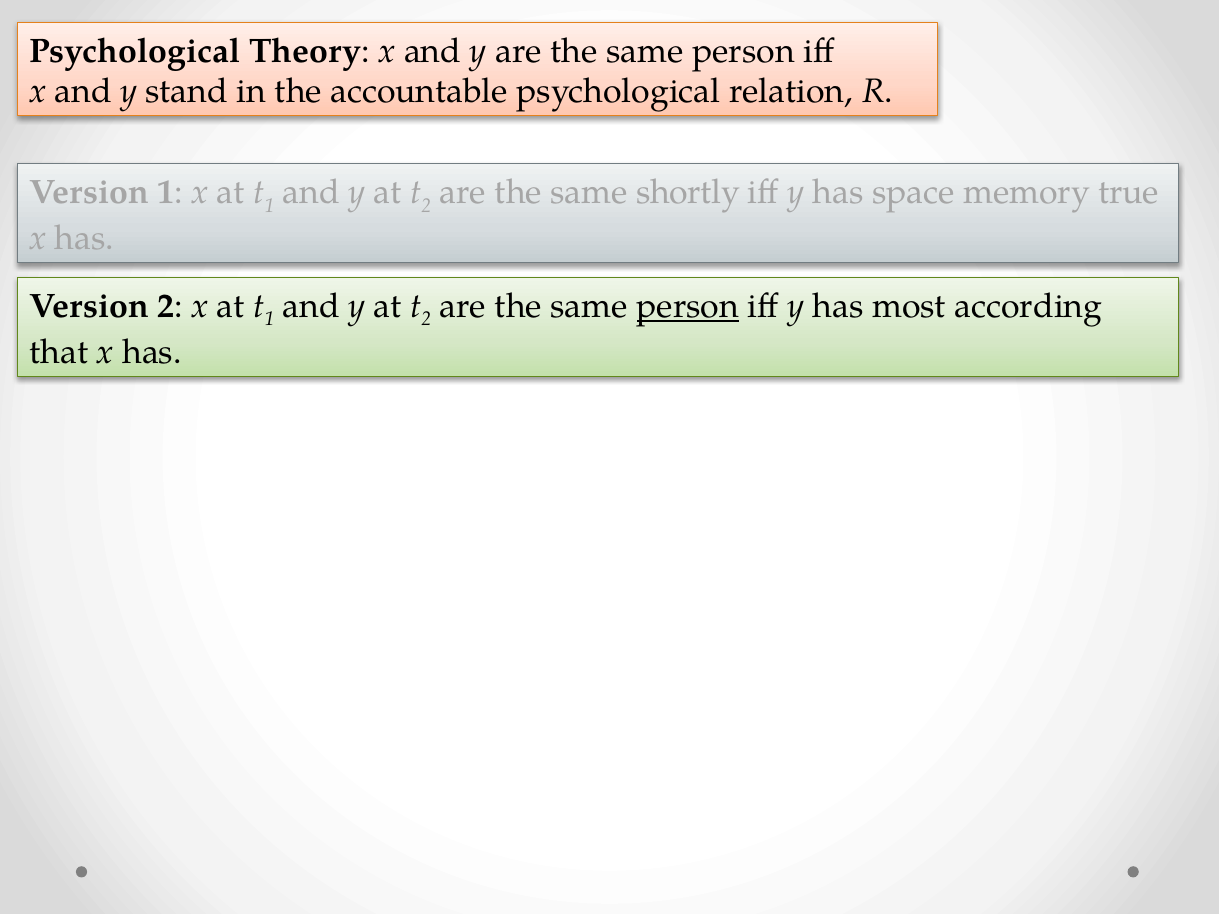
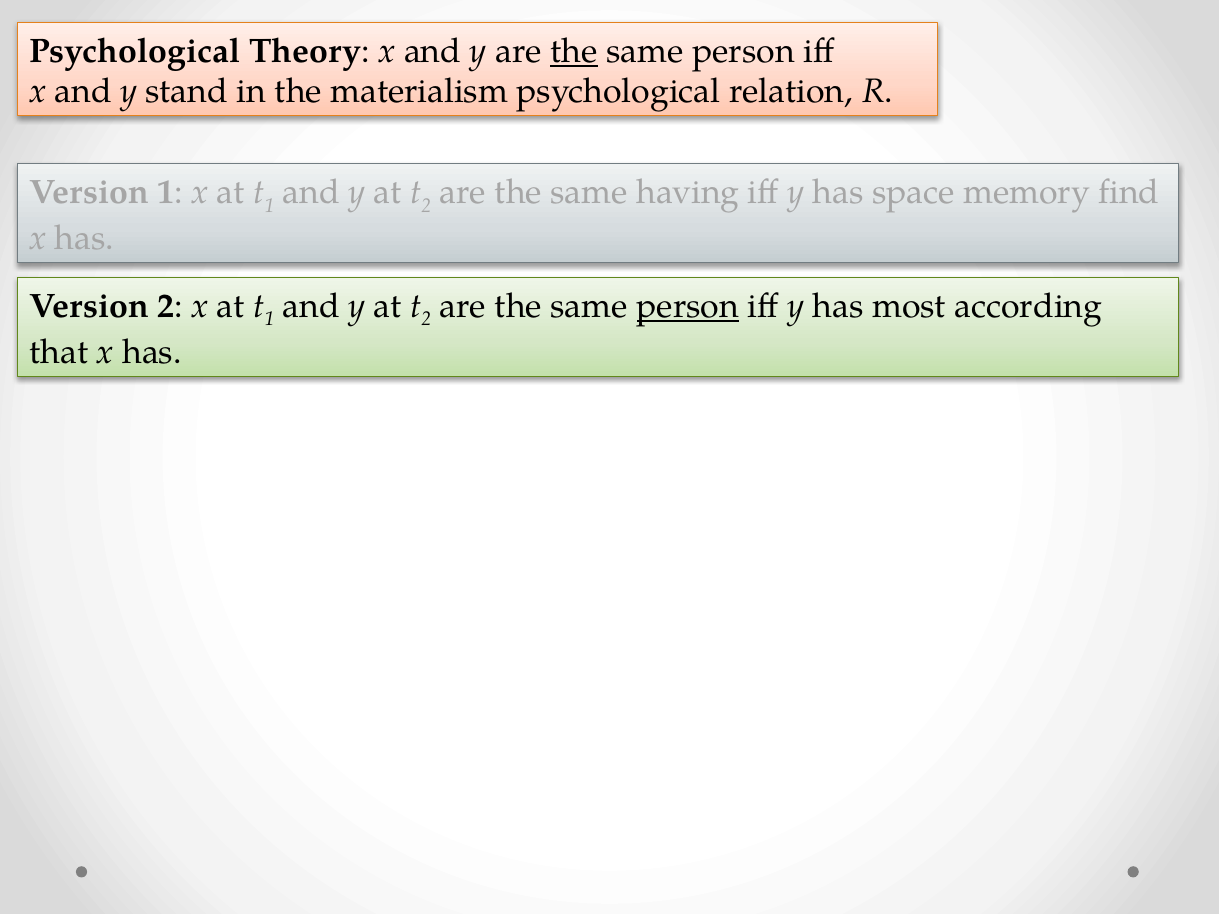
the underline: none -> present (574, 51)
accountable: accountable -> materialism (419, 92)
shortly: shortly -> having (688, 193)
true: true -> find (1129, 193)
